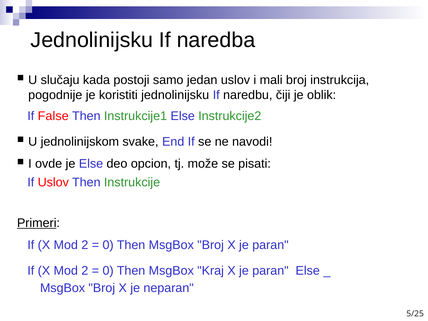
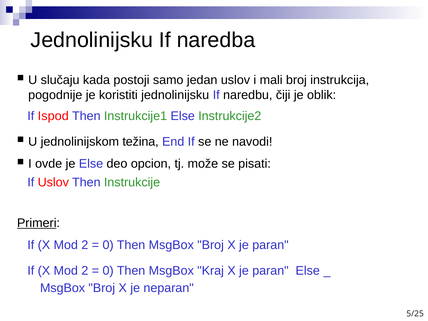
False: False -> Ispod (53, 116)
svake: svake -> težina (141, 142)
